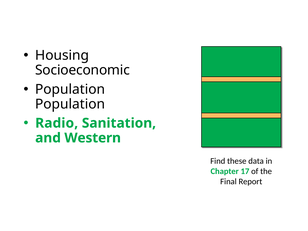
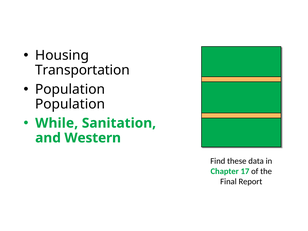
Socioeconomic: Socioeconomic -> Transportation (82, 70)
Radio: Radio -> While (57, 123)
